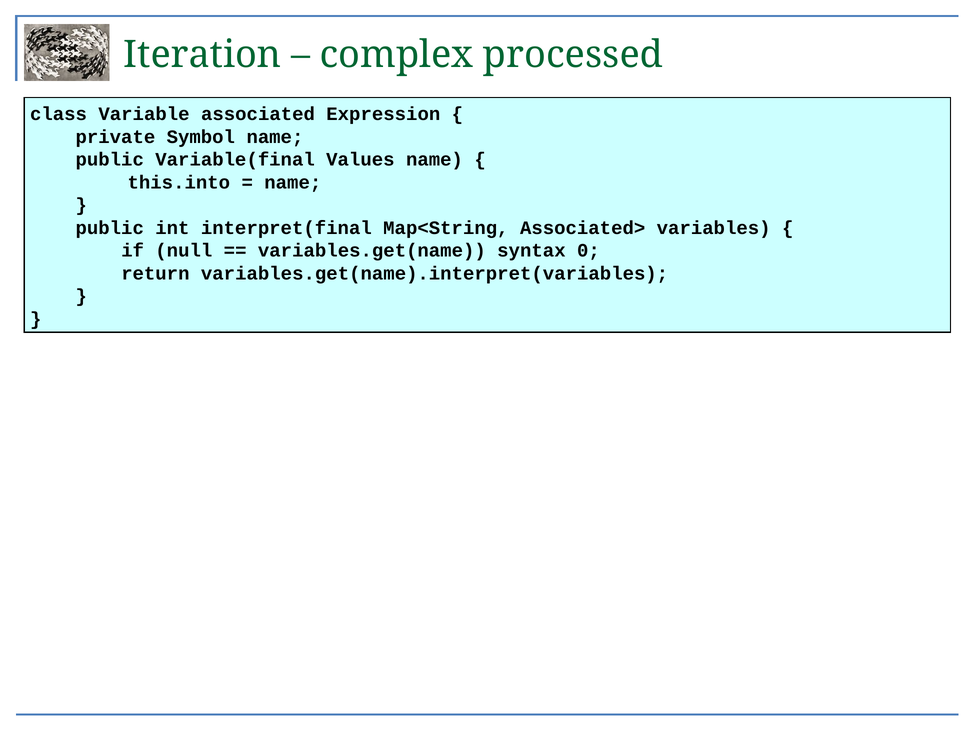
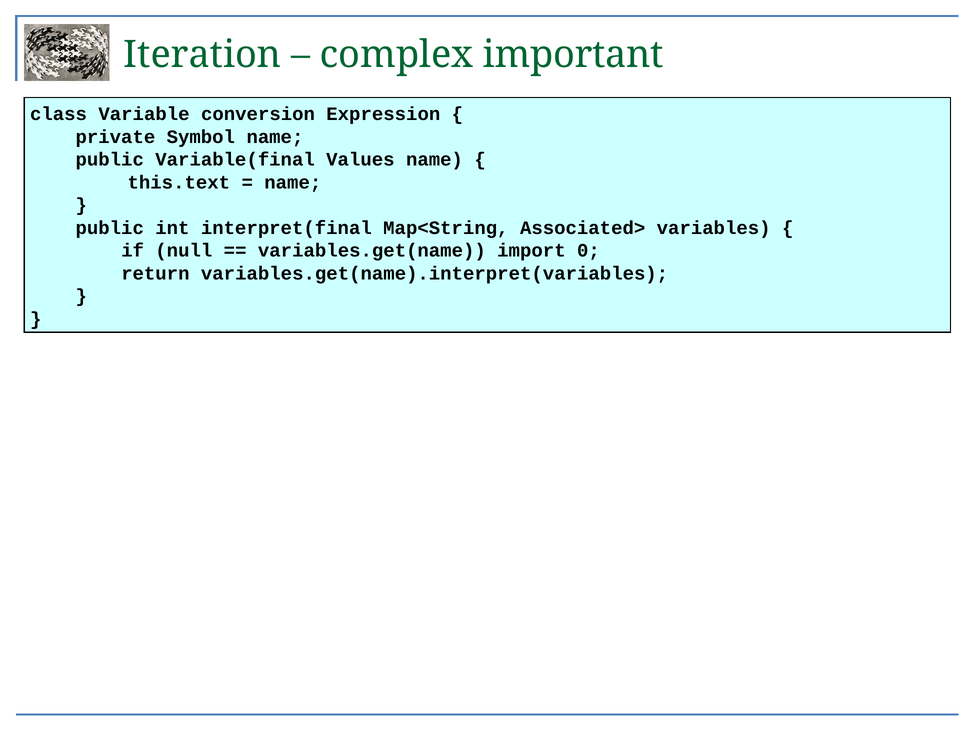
processed: processed -> important (573, 55)
associated: associated -> conversion (258, 114)
this.into: this.into -> this.text (179, 182)
syntax: syntax -> import (531, 251)
